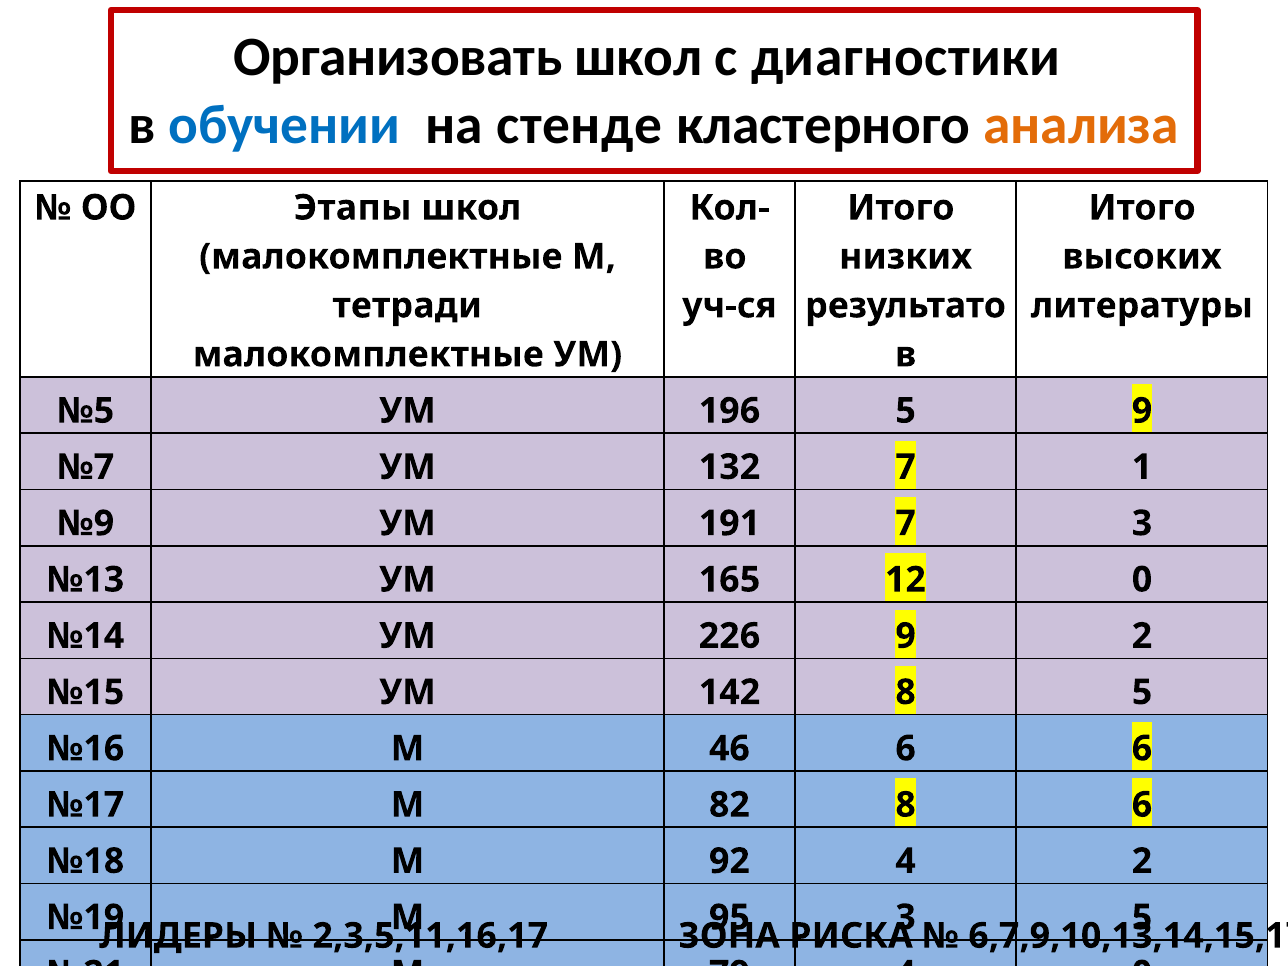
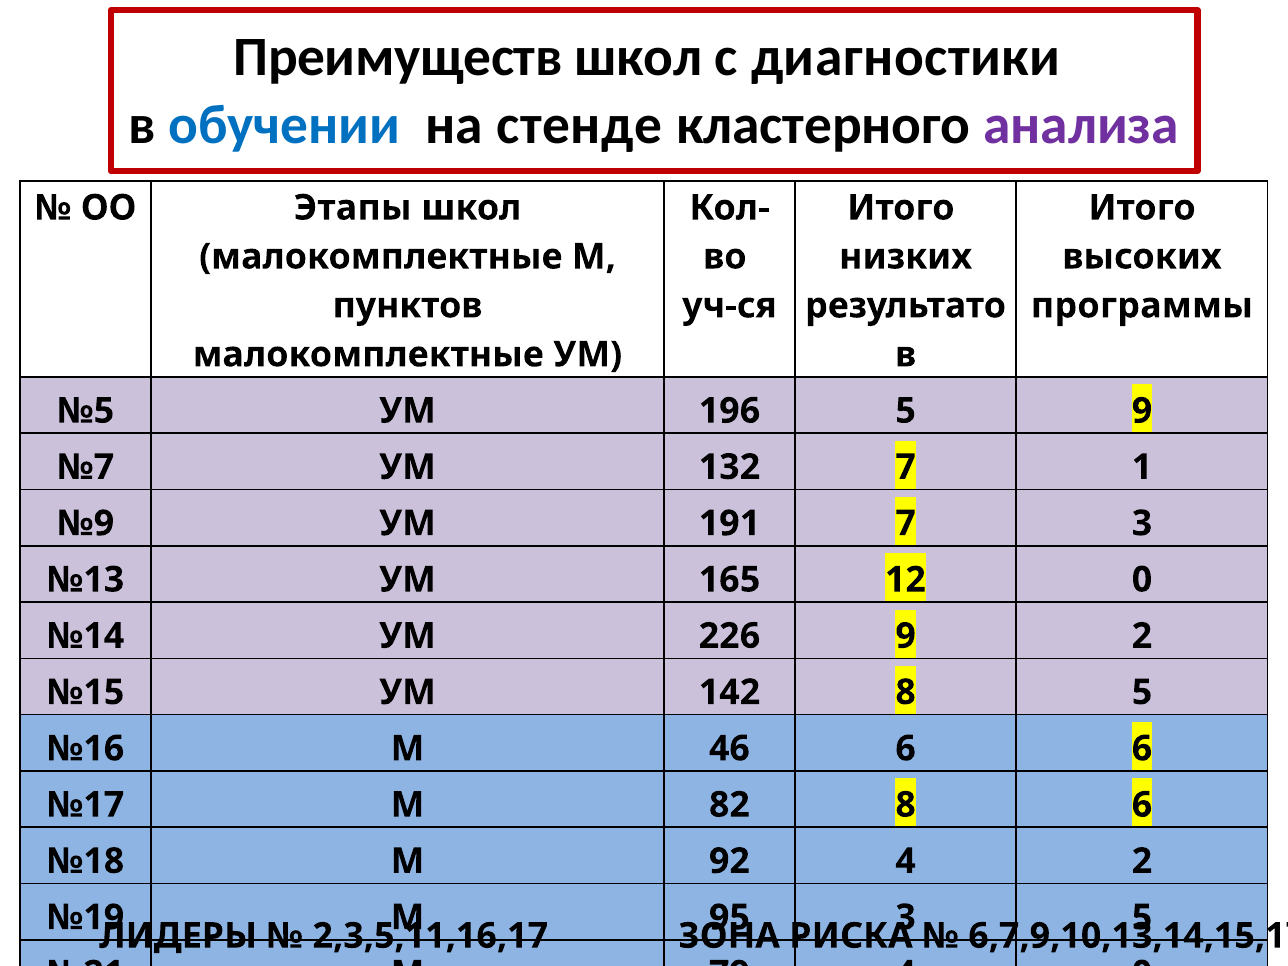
Организовать: Организовать -> Преимуществ (398, 57)
анализа colour: orange -> purple (1081, 125)
тетради: тетради -> пунктов (408, 306)
литературы: литературы -> программы (1142, 306)
